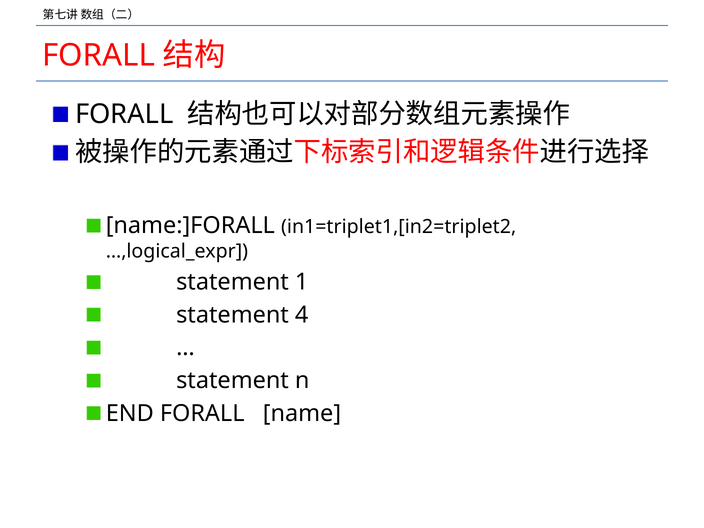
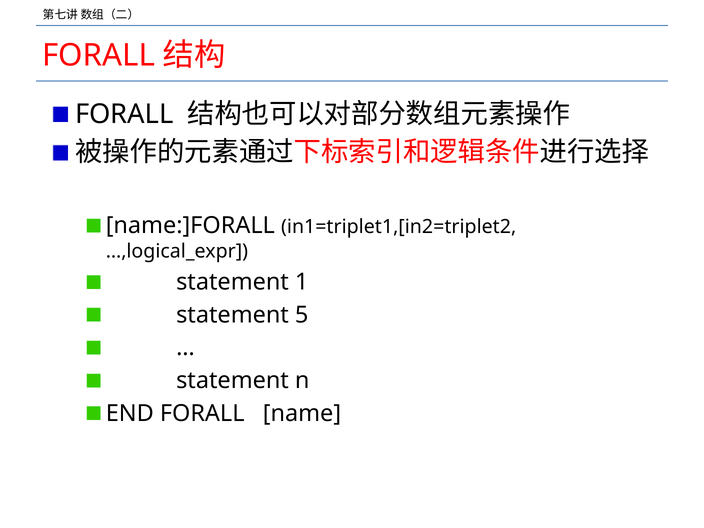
4: 4 -> 5 (302, 315)
